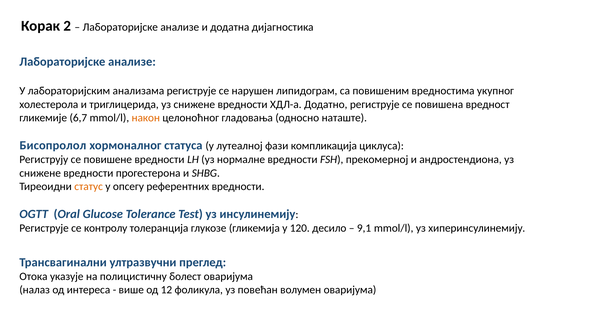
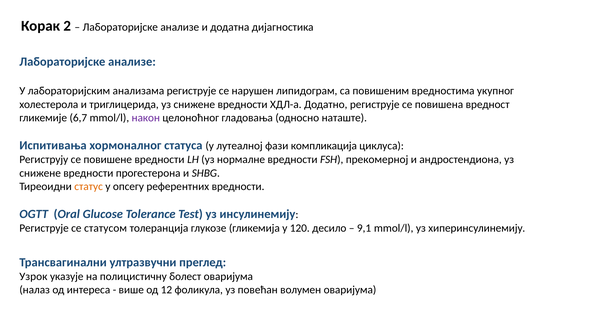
након colour: orange -> purple (146, 118)
Бисопролол: Бисопролол -> Испитивања (53, 146)
контролу: контролу -> статусом (106, 229)
Отока: Отока -> Узрок (33, 277)
